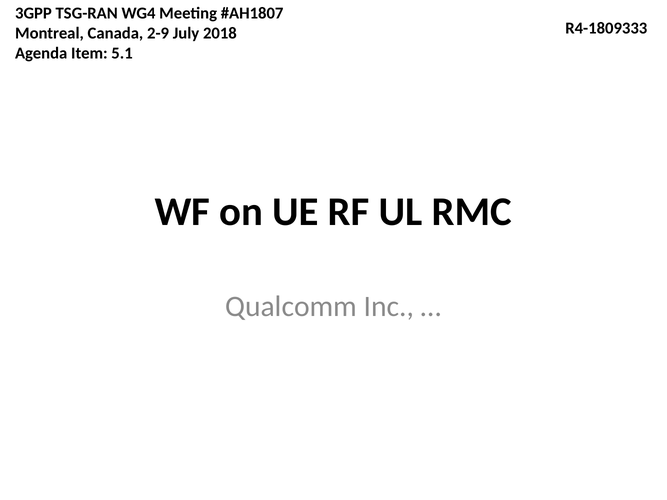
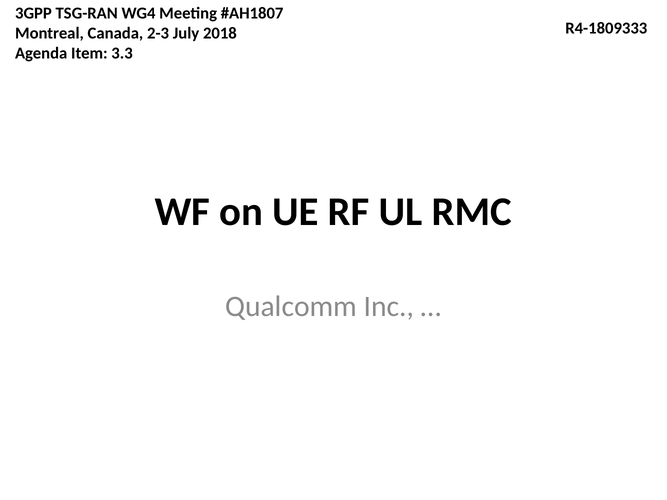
2-9: 2-9 -> 2-3 (158, 33)
5.1: 5.1 -> 3.3 (122, 53)
